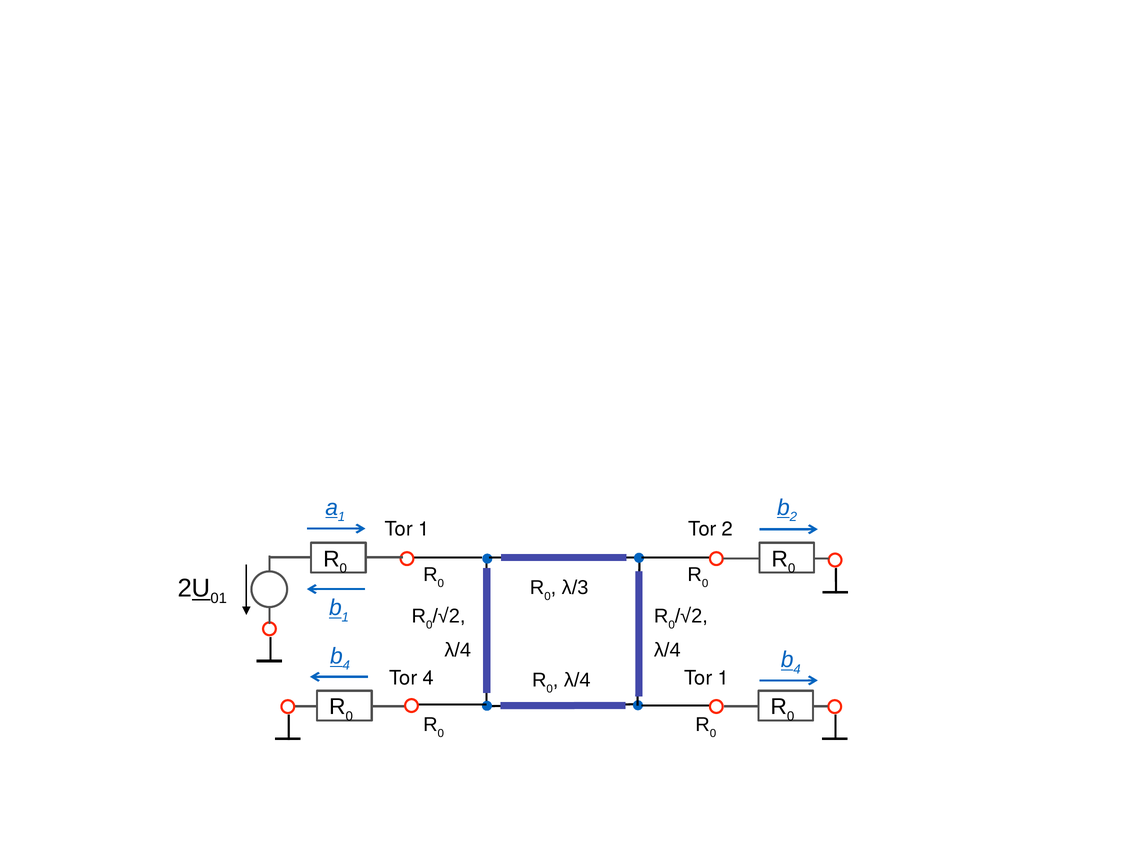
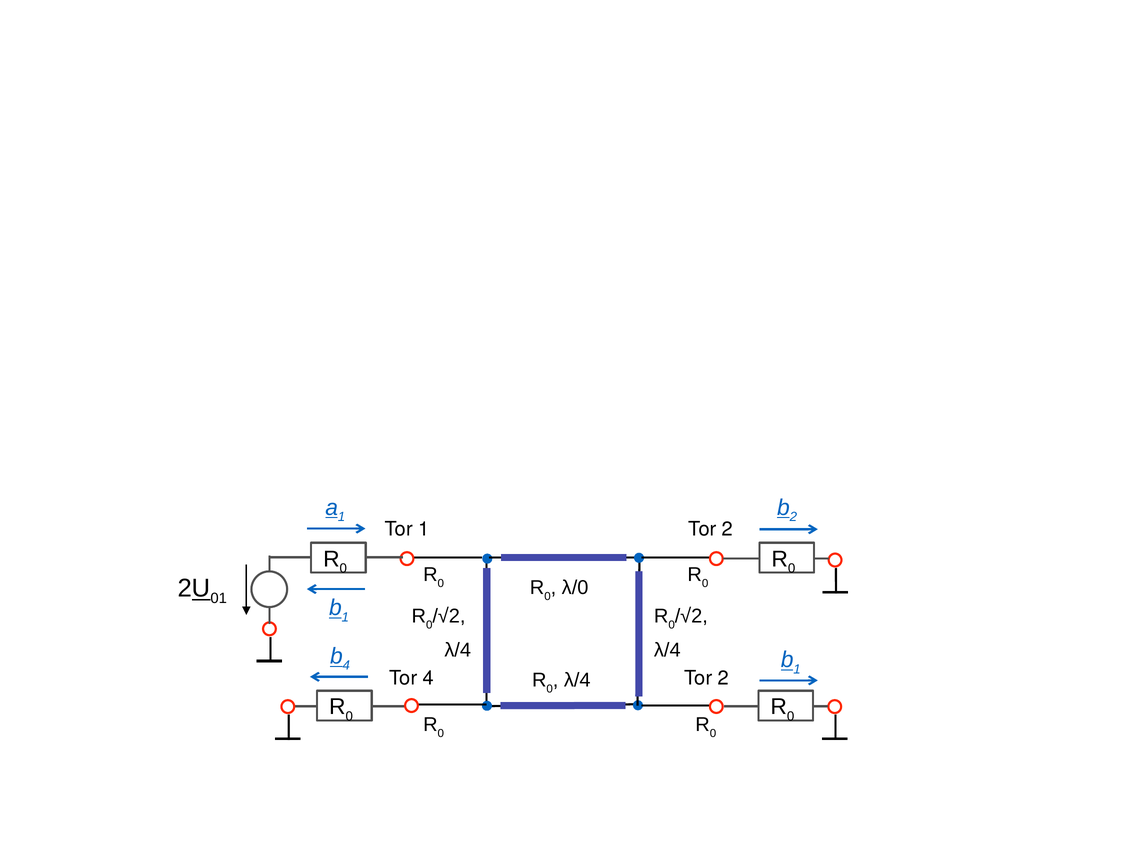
λ/3: λ/3 -> λ/0 (575, 588)
4: 4 -> 1 (797, 669)
4 Tor 1: 1 -> 2 (723, 678)
